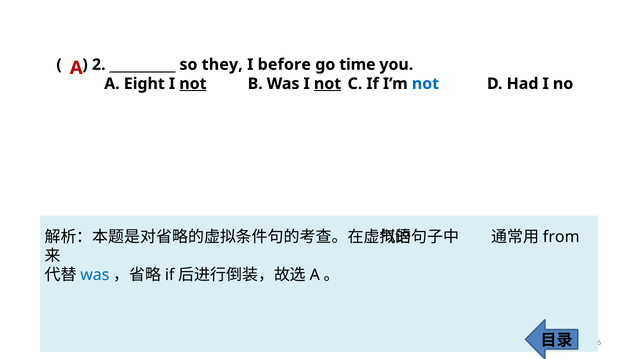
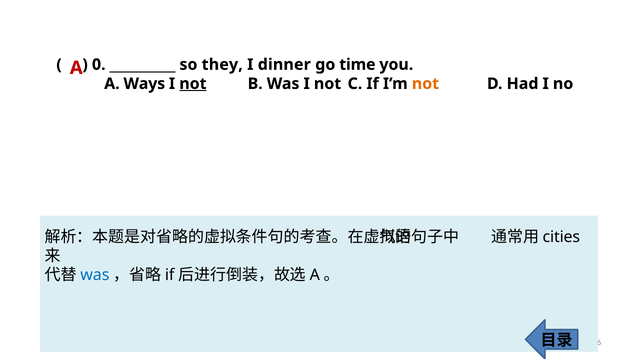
2: 2 -> 0 (99, 65)
before: before -> dinner (284, 65)
Eight: Eight -> Ways (144, 84)
not underline: present -> none (328, 84)
not colour: blue -> orange (425, 84)
from: from -> cities (561, 237)
